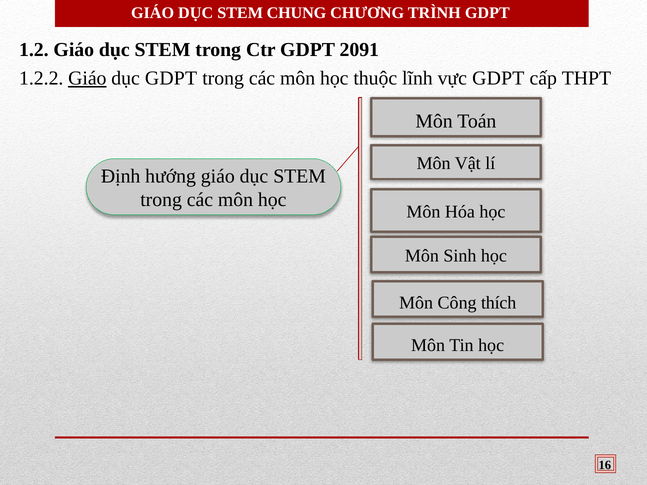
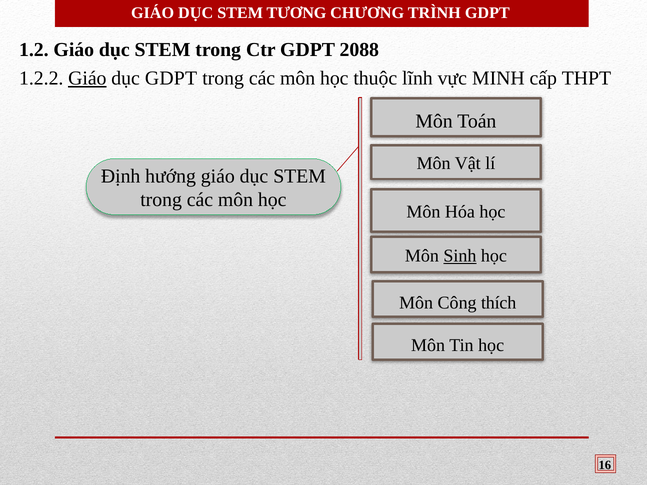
CHUNG: CHUNG -> TƯƠNG (296, 13)
2091: 2091 -> 2088 (359, 50)
vực GDPT: GDPT -> MINH (498, 78)
Sinh underline: none -> present (460, 256)
